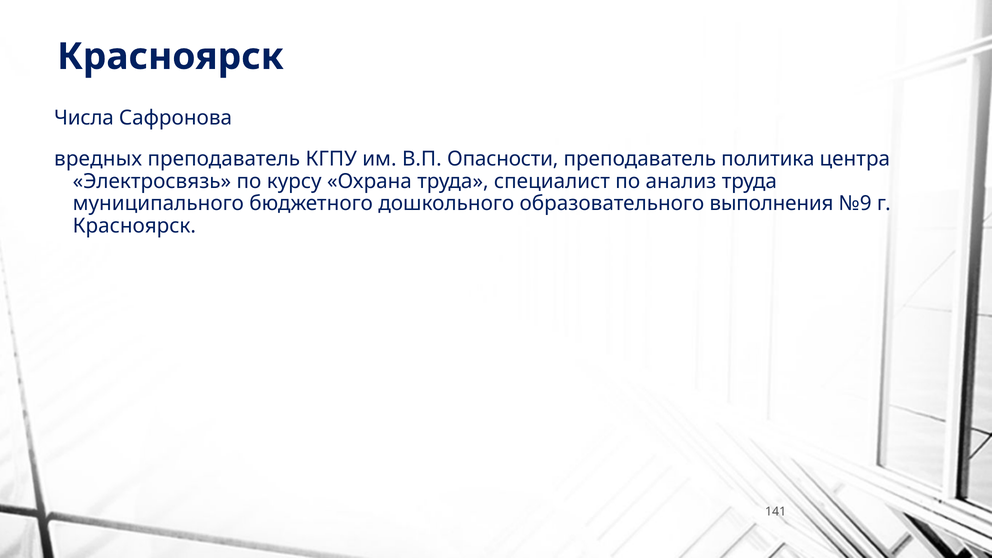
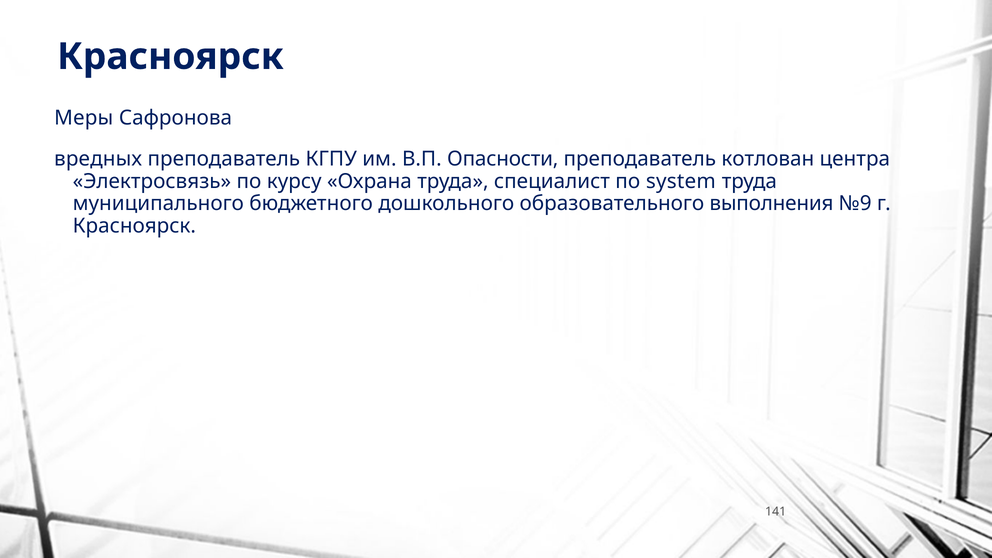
Числа: Числа -> Меры (84, 118)
политика: политика -> котлован (768, 159)
анализ: анализ -> system (681, 181)
